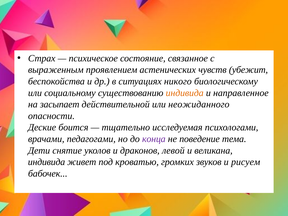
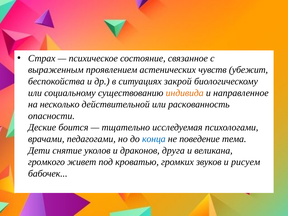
никого: никого -> закрой (178, 81)
засыпает: засыпает -> несколько (60, 104)
неожиданного: неожиданного -> раскованность (199, 104)
конца colour: purple -> blue (154, 139)
левой: левой -> друга (173, 150)
индивида: индивида -> громкого (46, 162)
